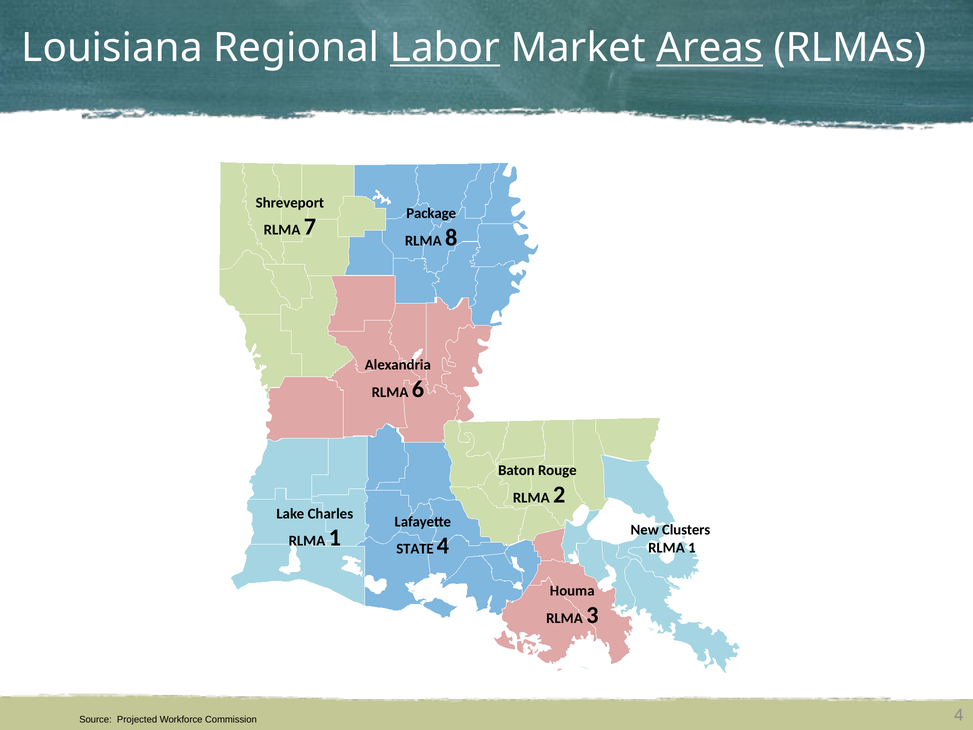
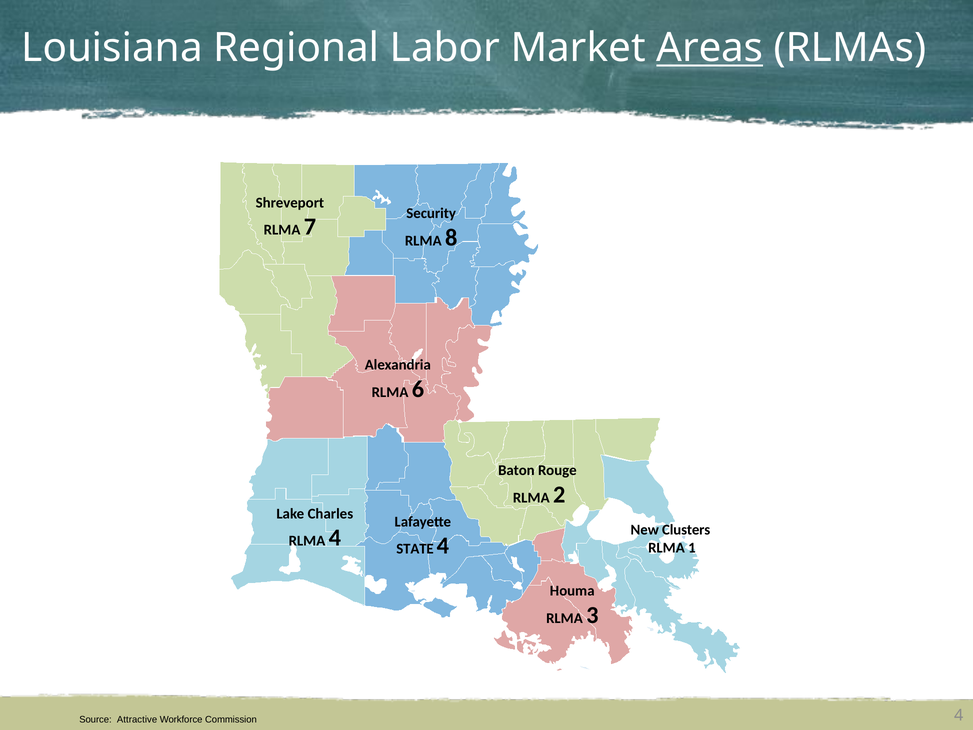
Labor underline: present -> none (445, 48)
Package: Package -> Security (431, 213)
1: 1 -> 4 (335, 538)
Projected: Projected -> Attractive (137, 719)
